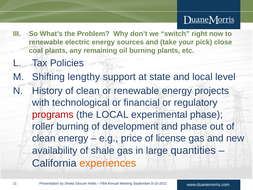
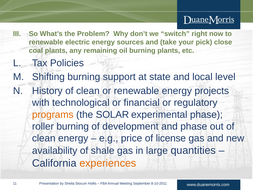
Shifting lengthy: lengthy -> burning (84, 77)
programs colour: red -> orange (53, 114)
the LOCAL: LOCAL -> SOLAR (112, 114)
